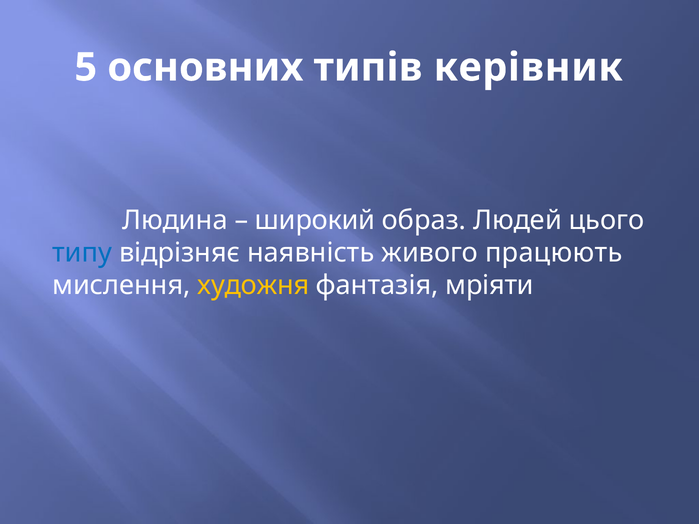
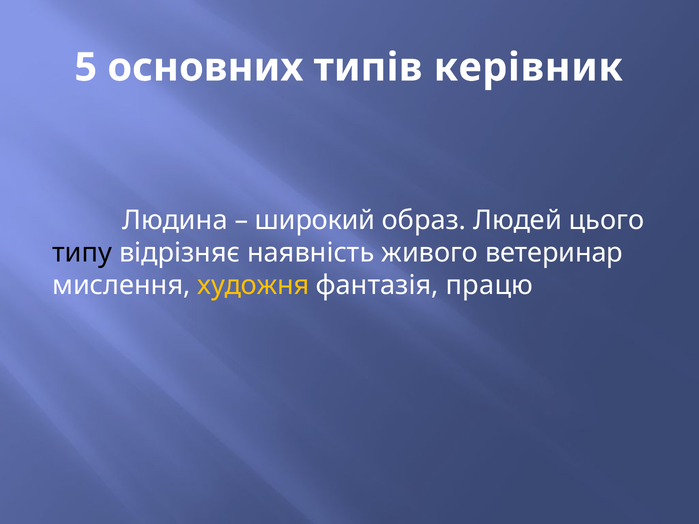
типу colour: blue -> black (82, 253)
працюють: працюють -> ветеринар (554, 253)
мріяти: мріяти -> працю (489, 285)
